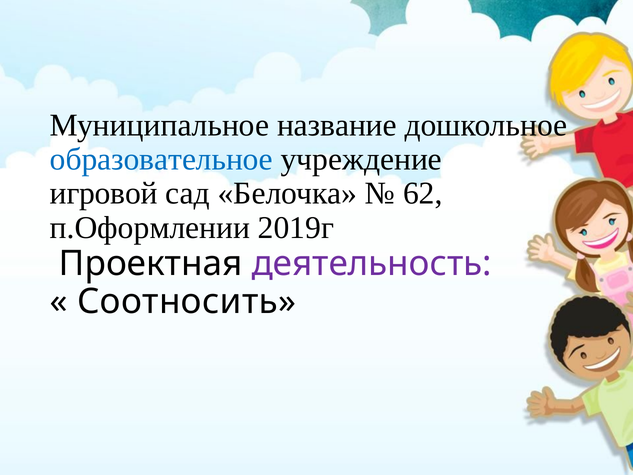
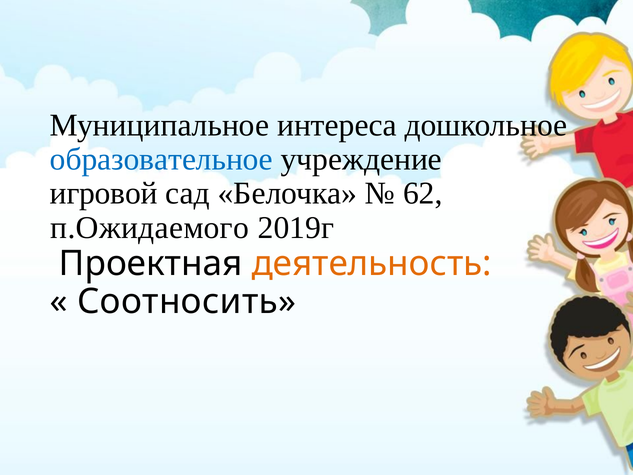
название: название -> интереса (337, 125)
п.Оформлении: п.Оформлении -> п.Ожидаемого (150, 228)
деятельность colour: purple -> orange (372, 264)
